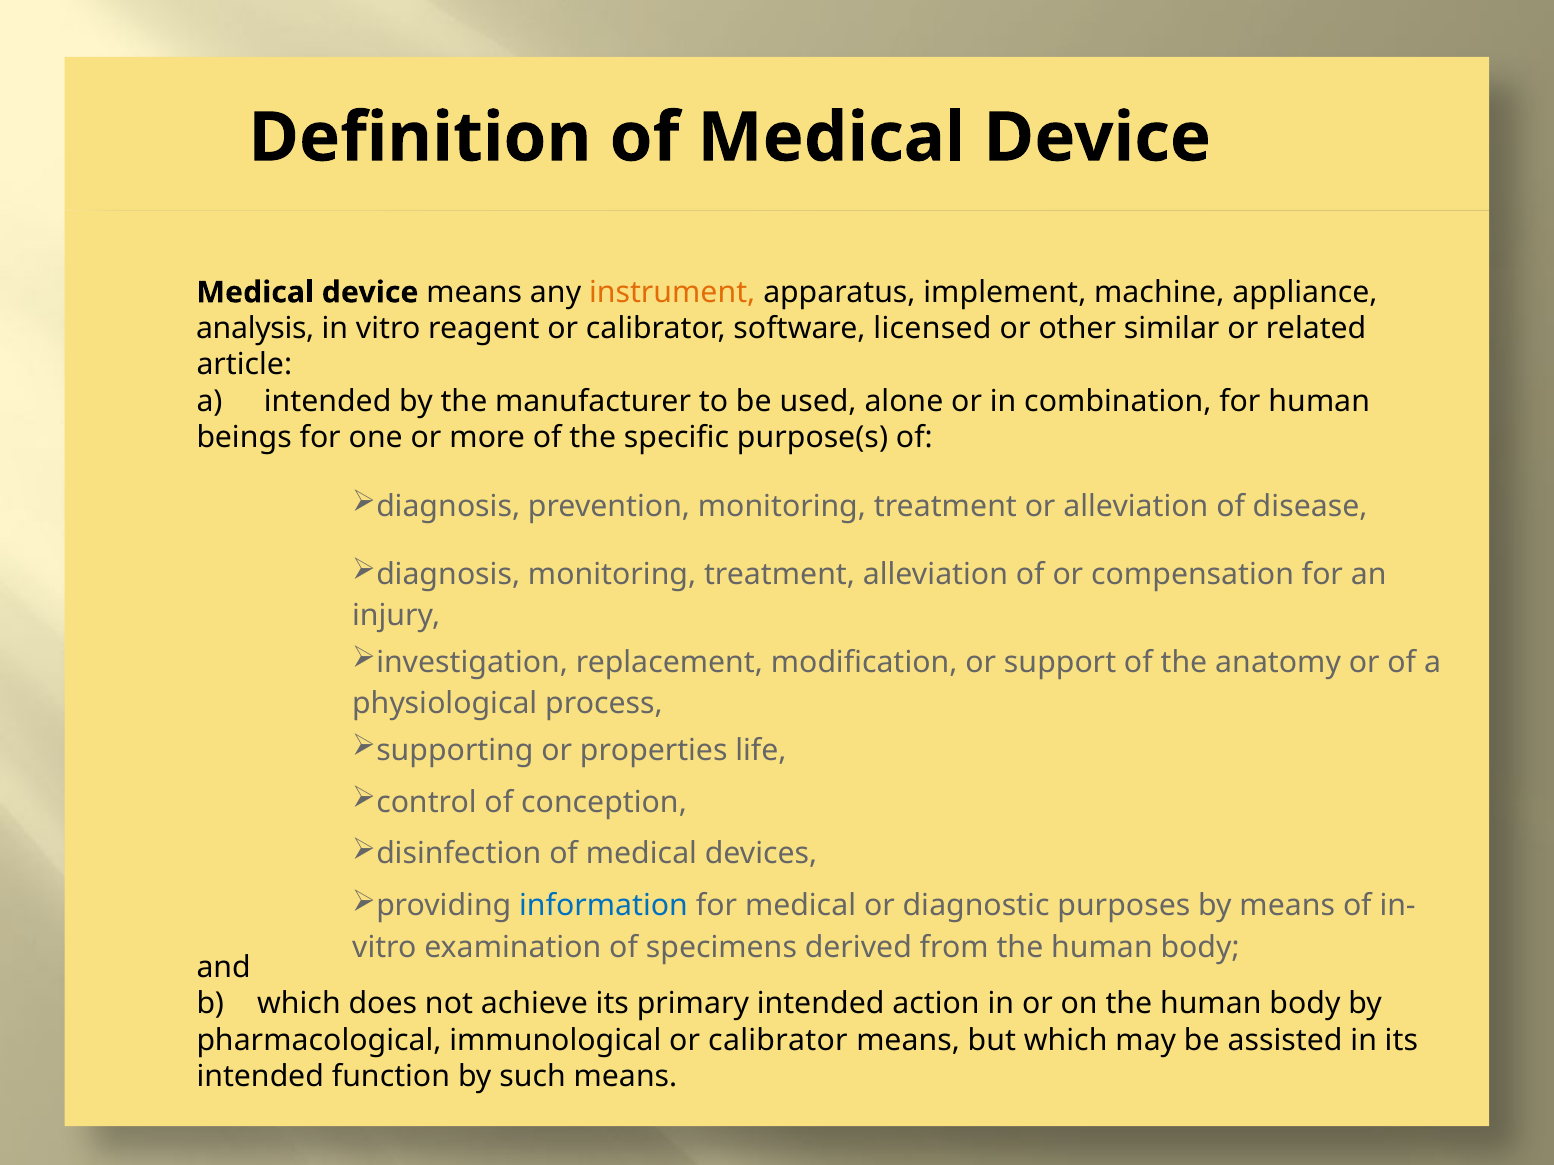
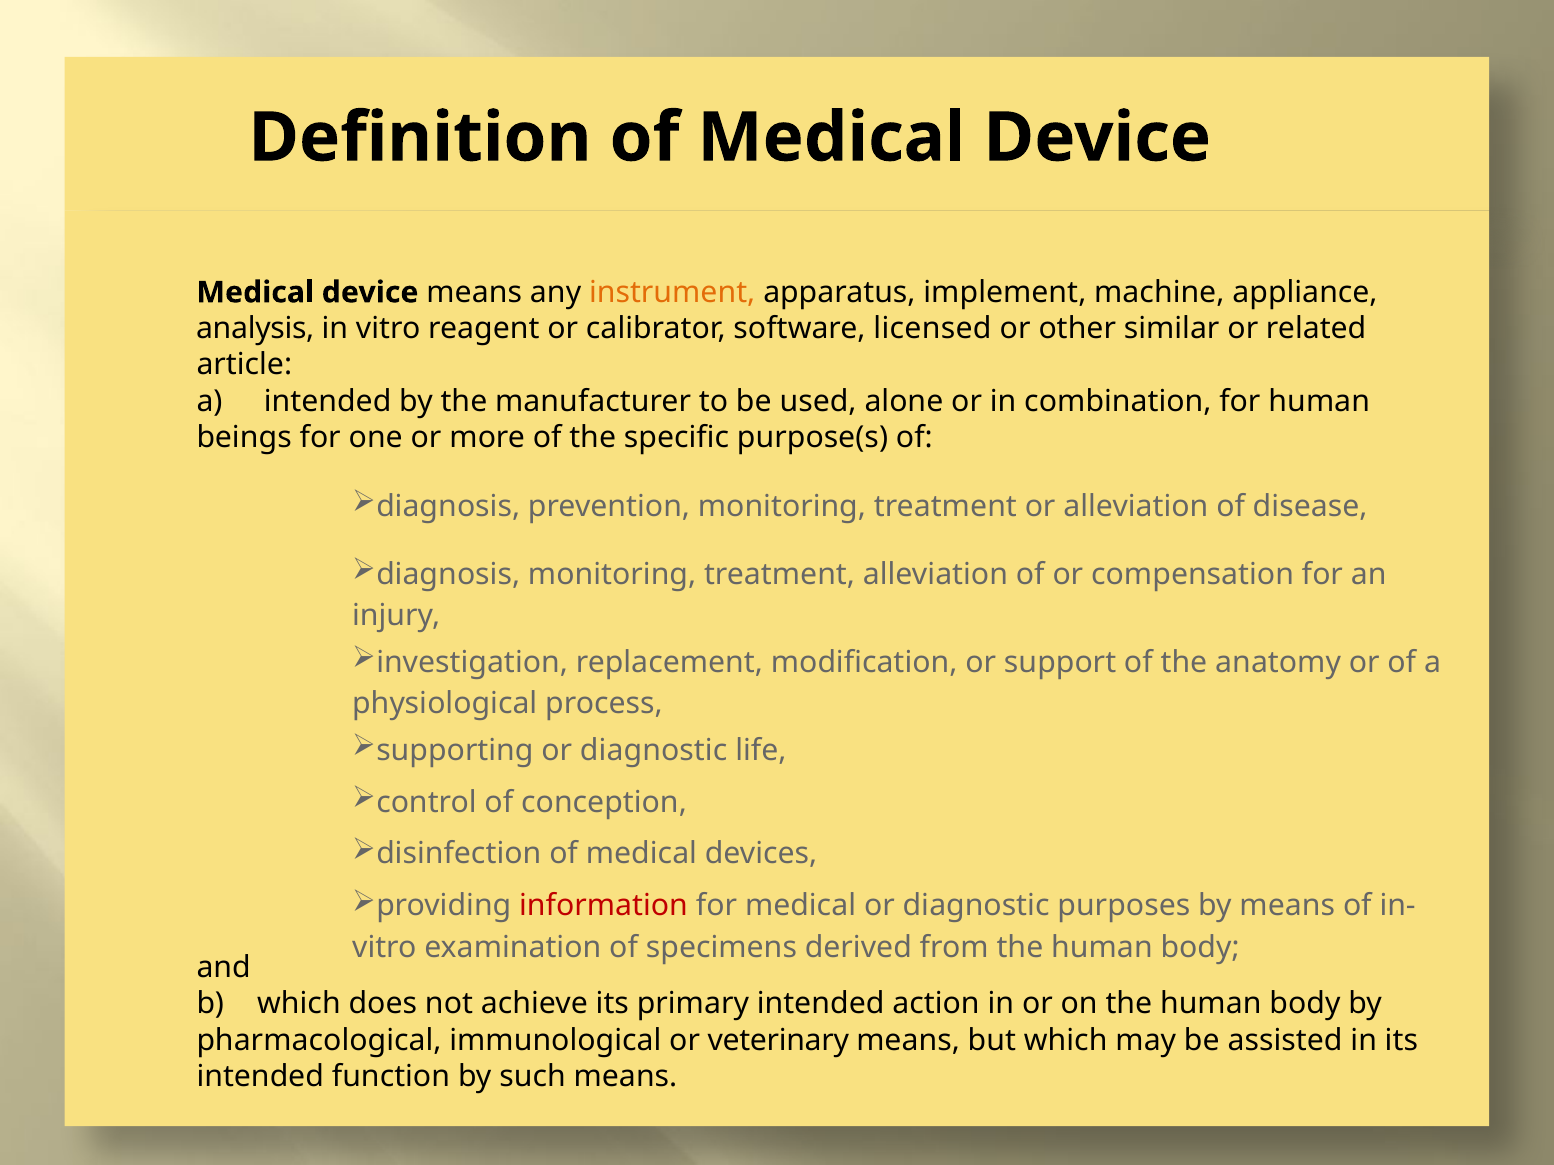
supporting or properties: properties -> diagnostic (654, 751)
information colour: blue -> red (604, 906)
immunological or calibrator: calibrator -> veterinary (778, 1041)
